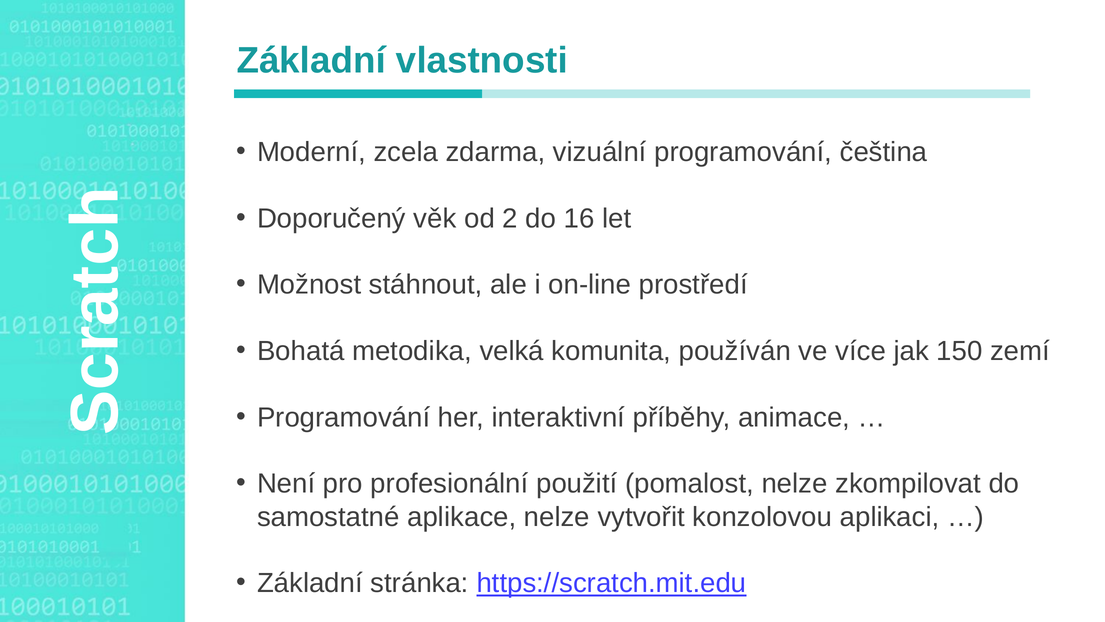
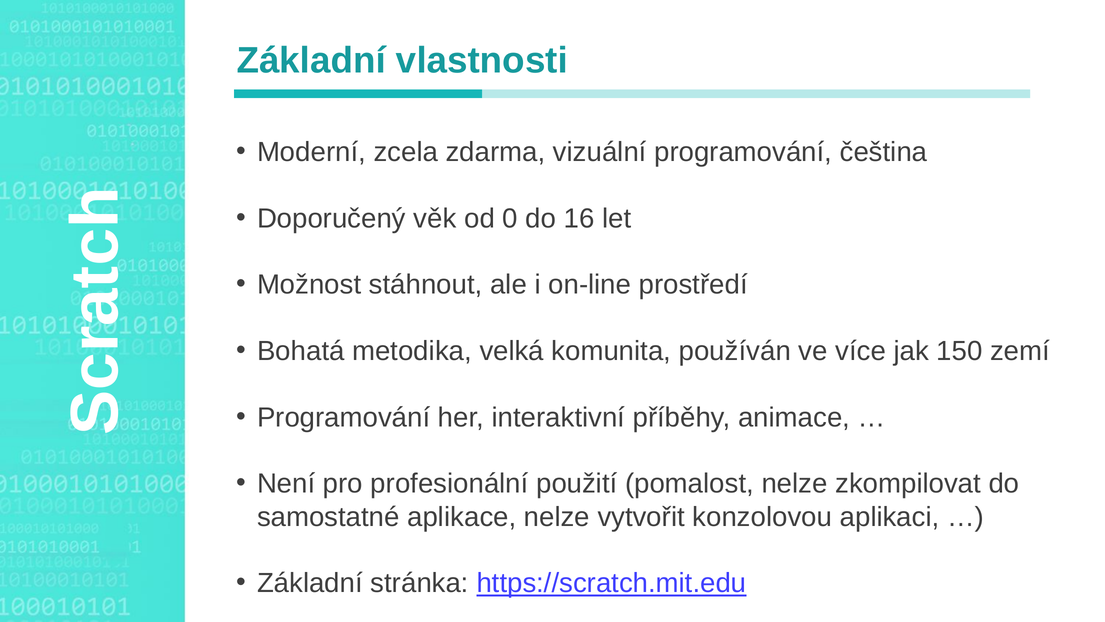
2: 2 -> 0 (510, 218)
